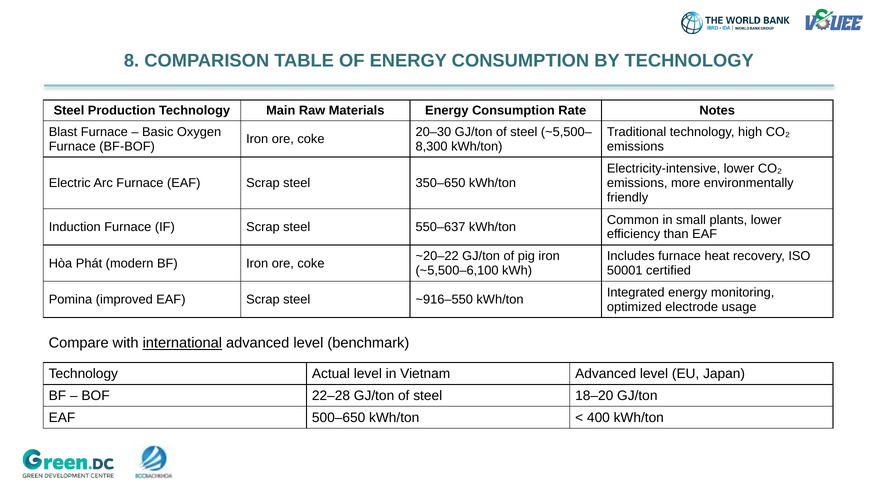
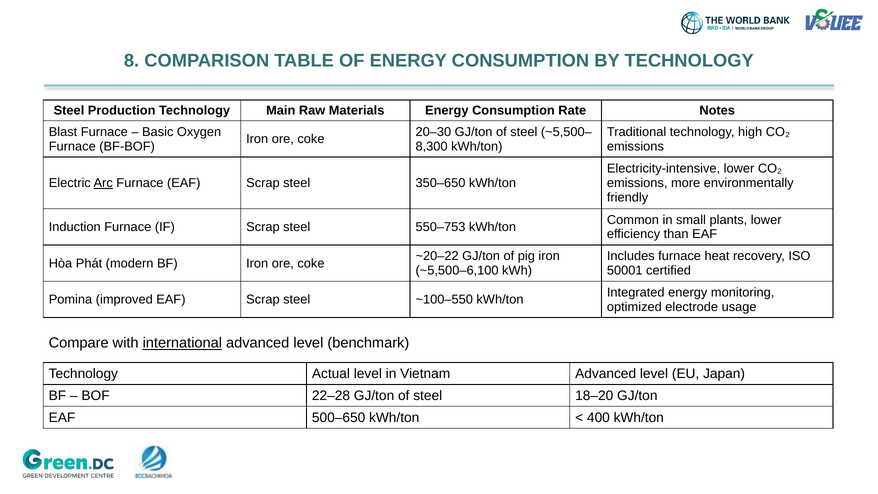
Arc underline: none -> present (103, 183)
550–637: 550–637 -> 550–753 (440, 227)
~916–550: ~916–550 -> ~100–550 (444, 300)
